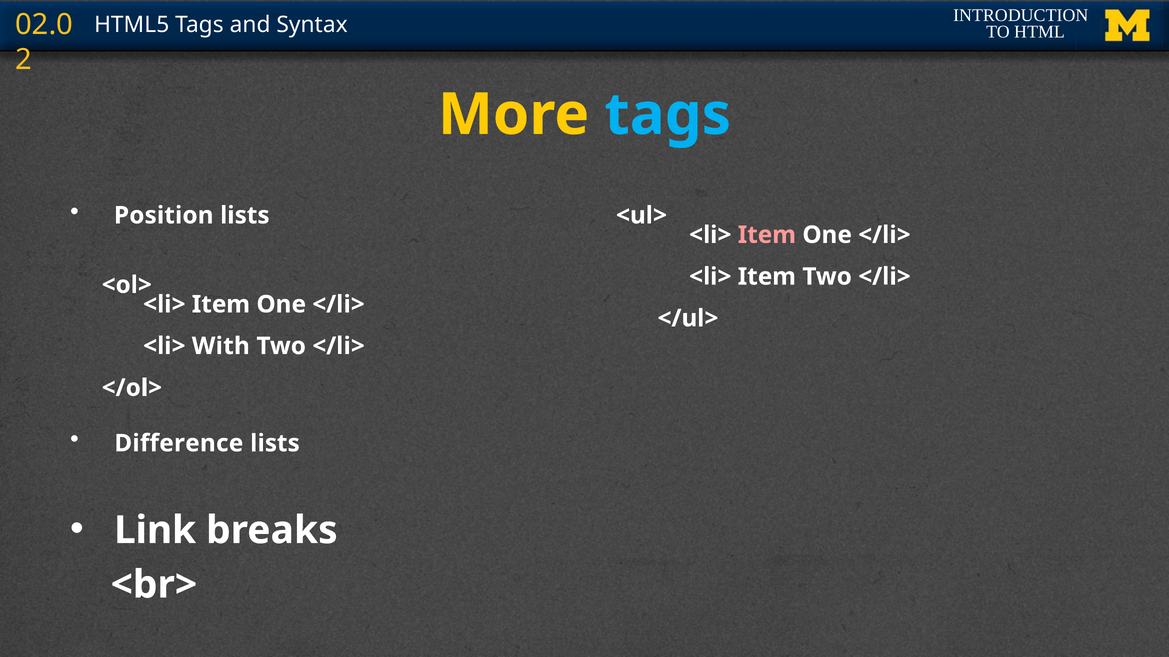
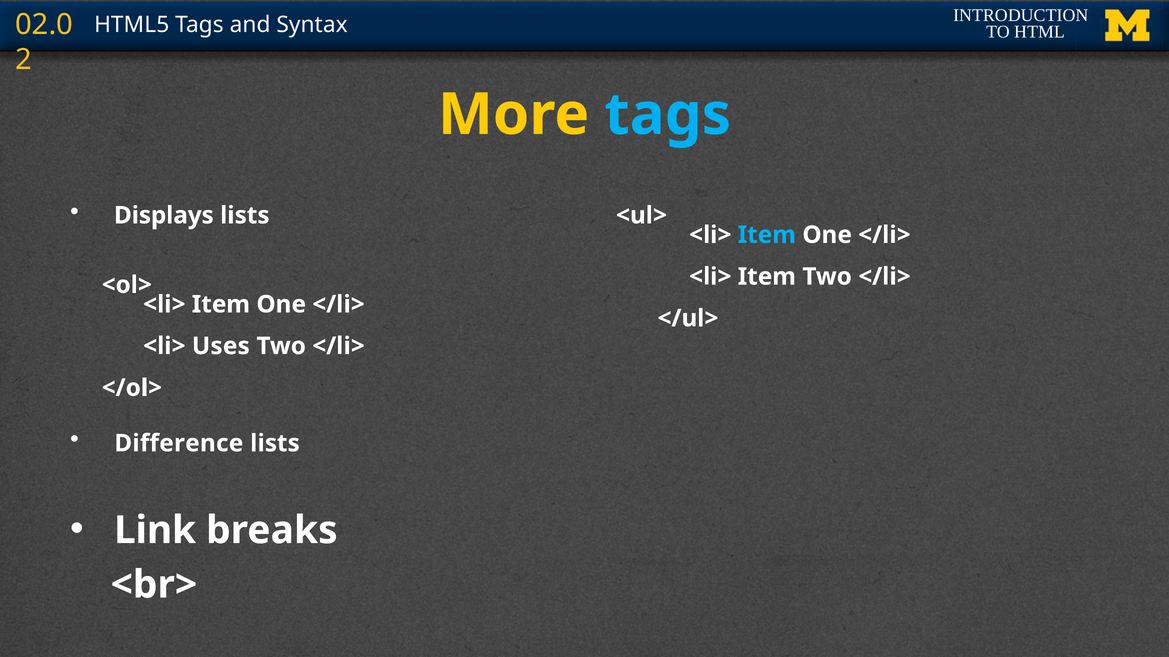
Position: Position -> Displays (164, 216)
Item colour: pink -> light blue (767, 235)
With: With -> Uses (221, 346)
